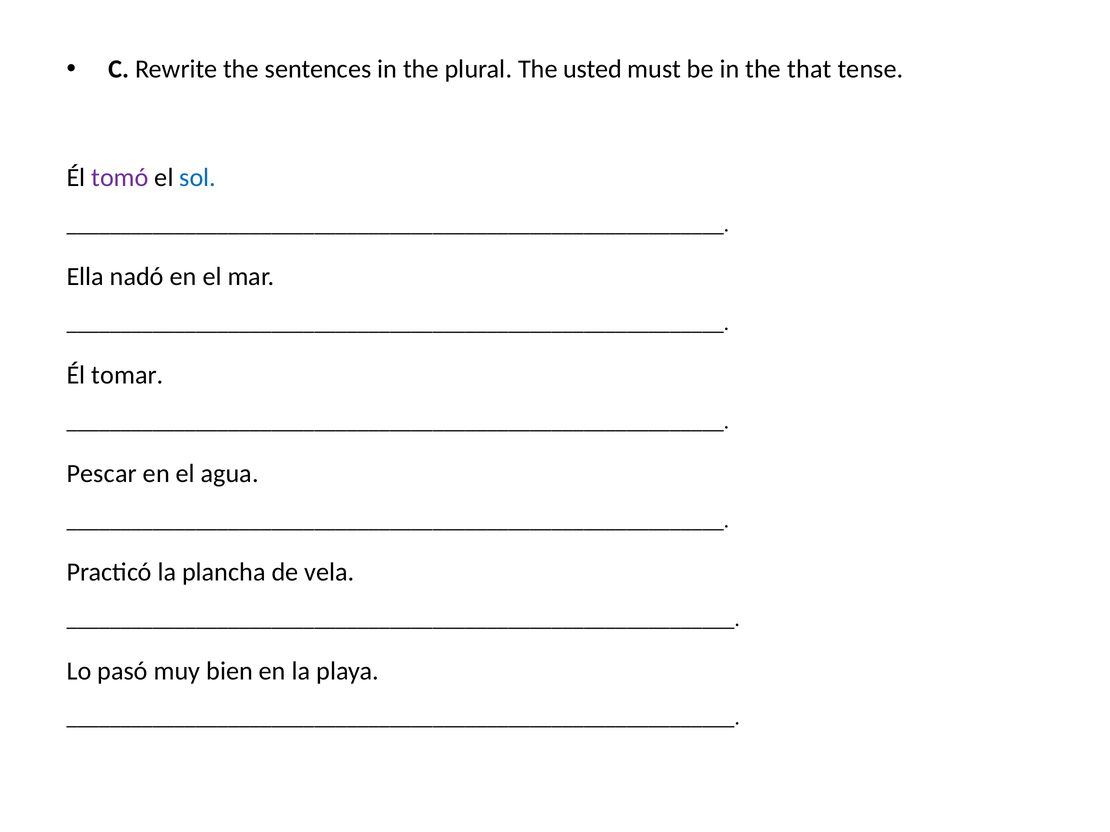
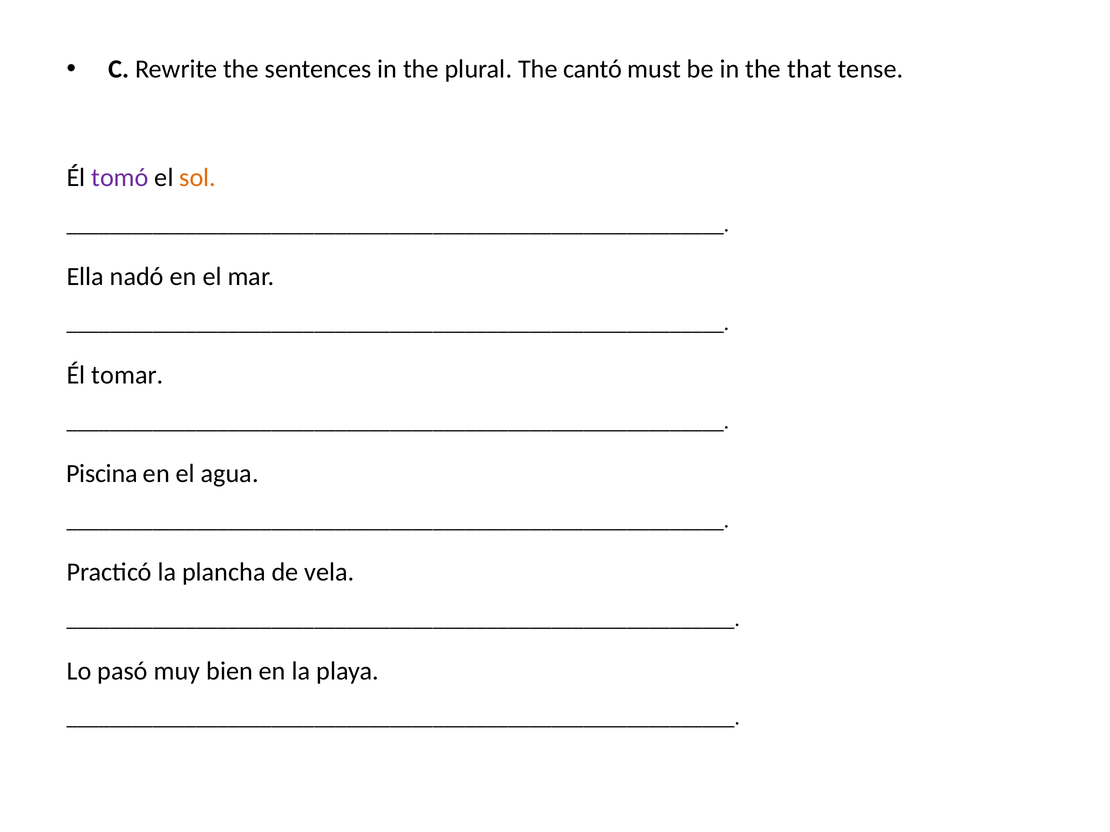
usted: usted -> cantó (593, 69)
sol colour: blue -> orange (198, 178)
Pescar: Pescar -> Piscina (102, 474)
